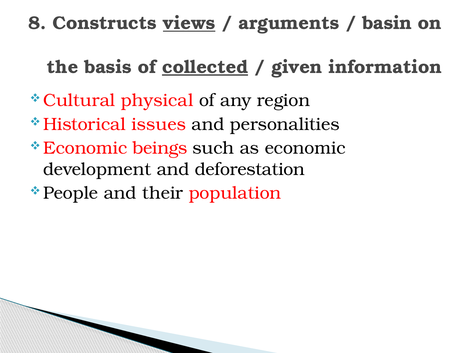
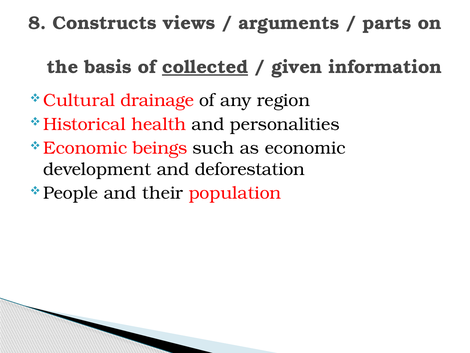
views underline: present -> none (189, 23)
basin: basin -> parts (387, 23)
physical: physical -> drainage (157, 100)
issues: issues -> health (159, 124)
